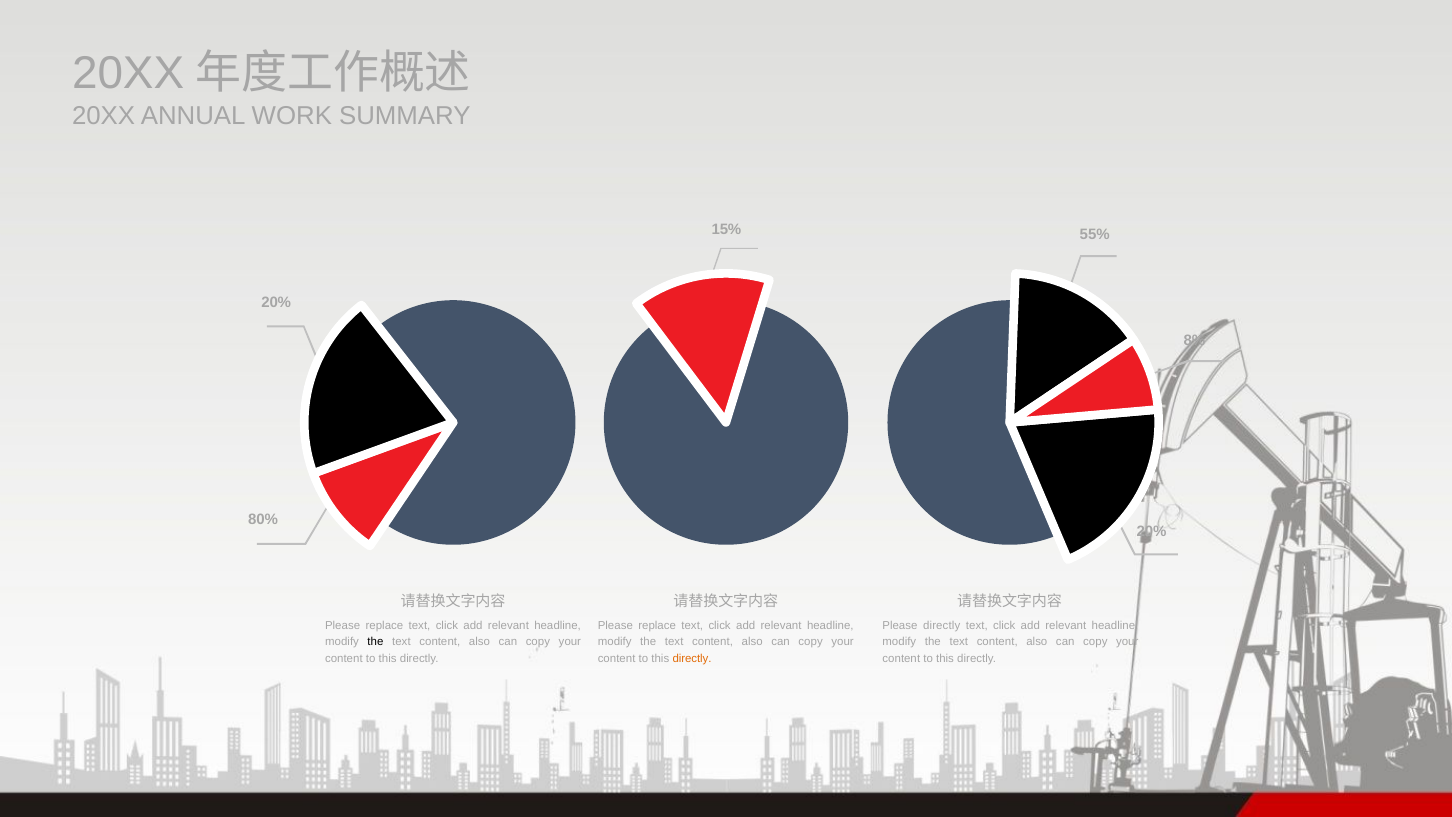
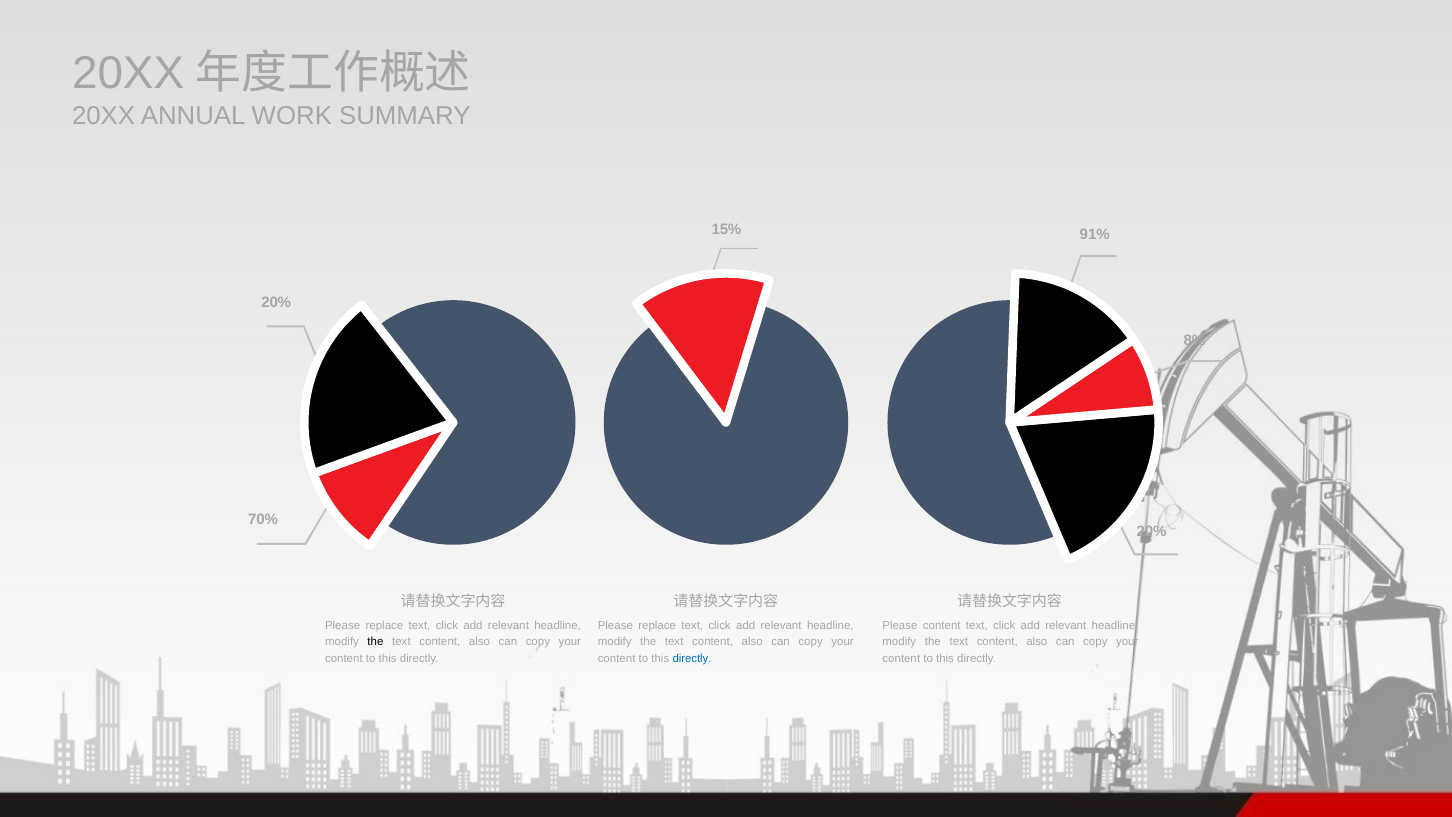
55%: 55% -> 91% (1095, 235)
80%: 80% -> 70% (263, 519)
Please directly: directly -> content (942, 625)
directly colour: orange -> blue (692, 658)
